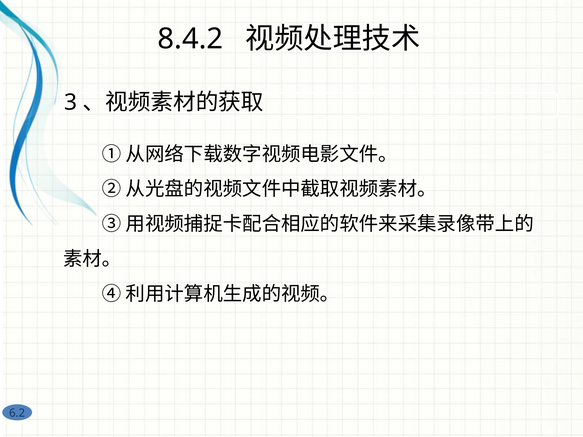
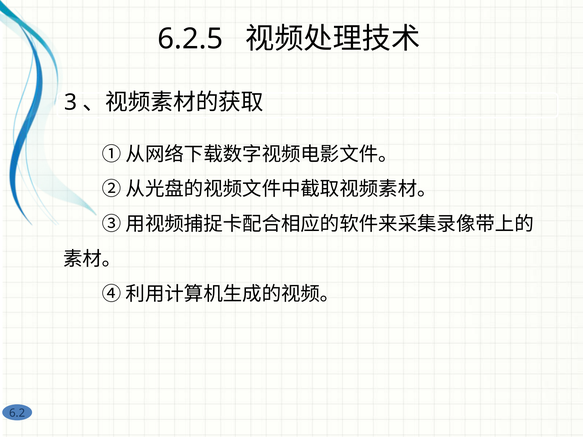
8.4.2: 8.4.2 -> 6.2.5 (190, 39)
